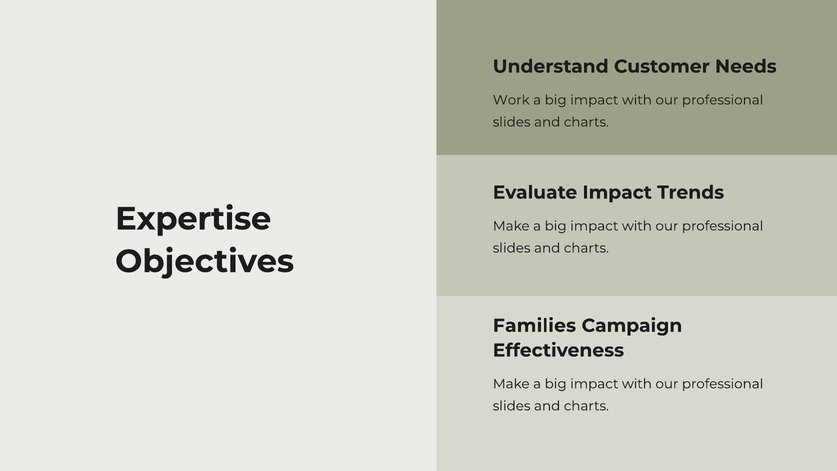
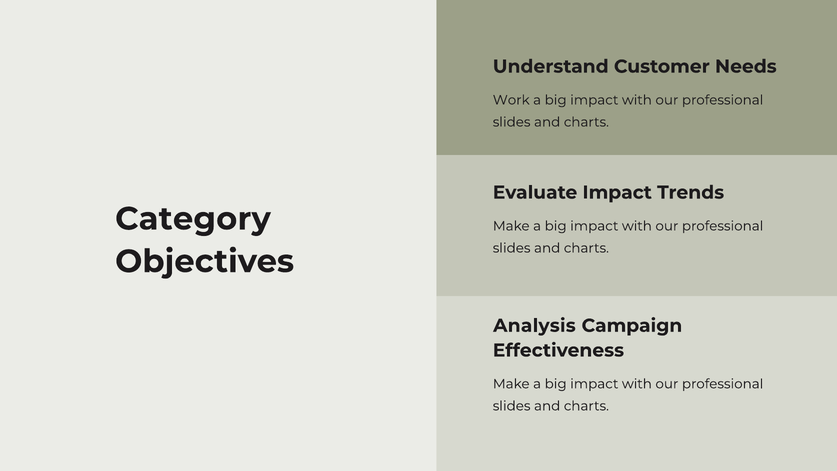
Expertise: Expertise -> Category (193, 219)
Families: Families -> Analysis (534, 326)
